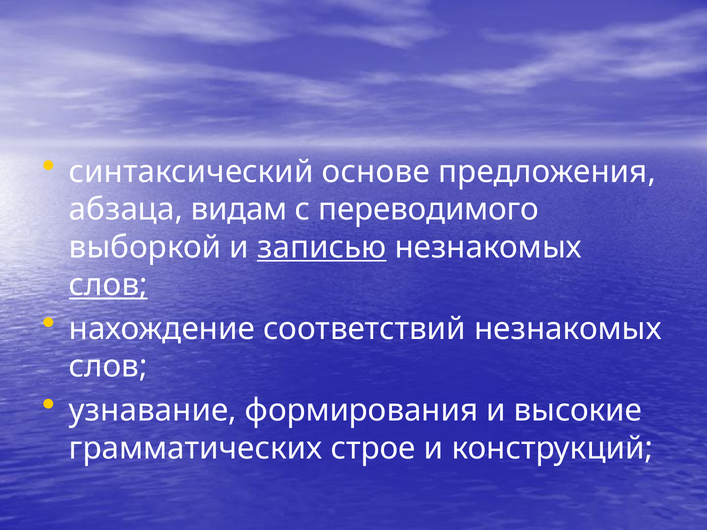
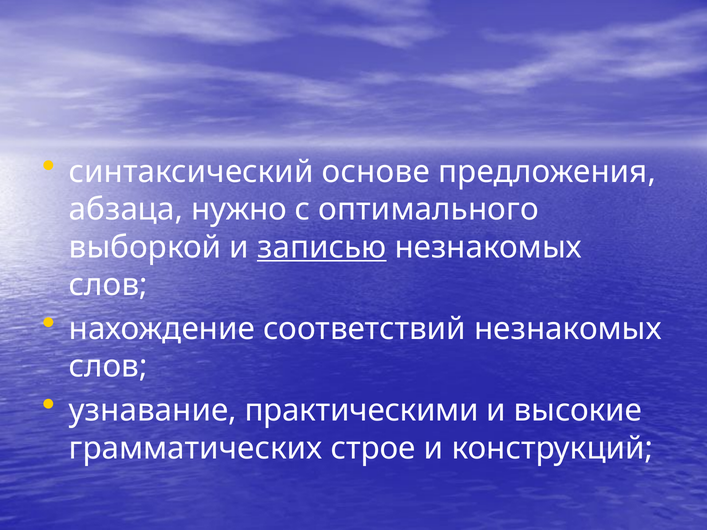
видам: видам -> нужно (239, 210)
переводимого: переводимого -> оптимального (429, 210)
слов underline: present -> none (108, 285)
формирования: формирования -> практическими (362, 411)
